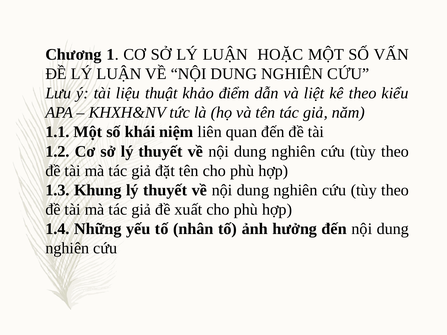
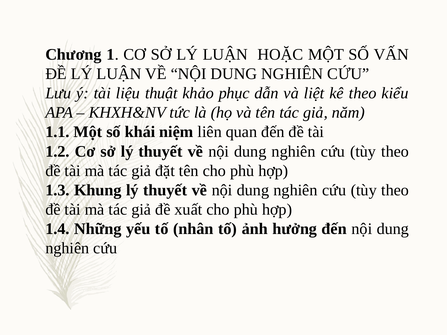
điểm: điểm -> phục (234, 93)
